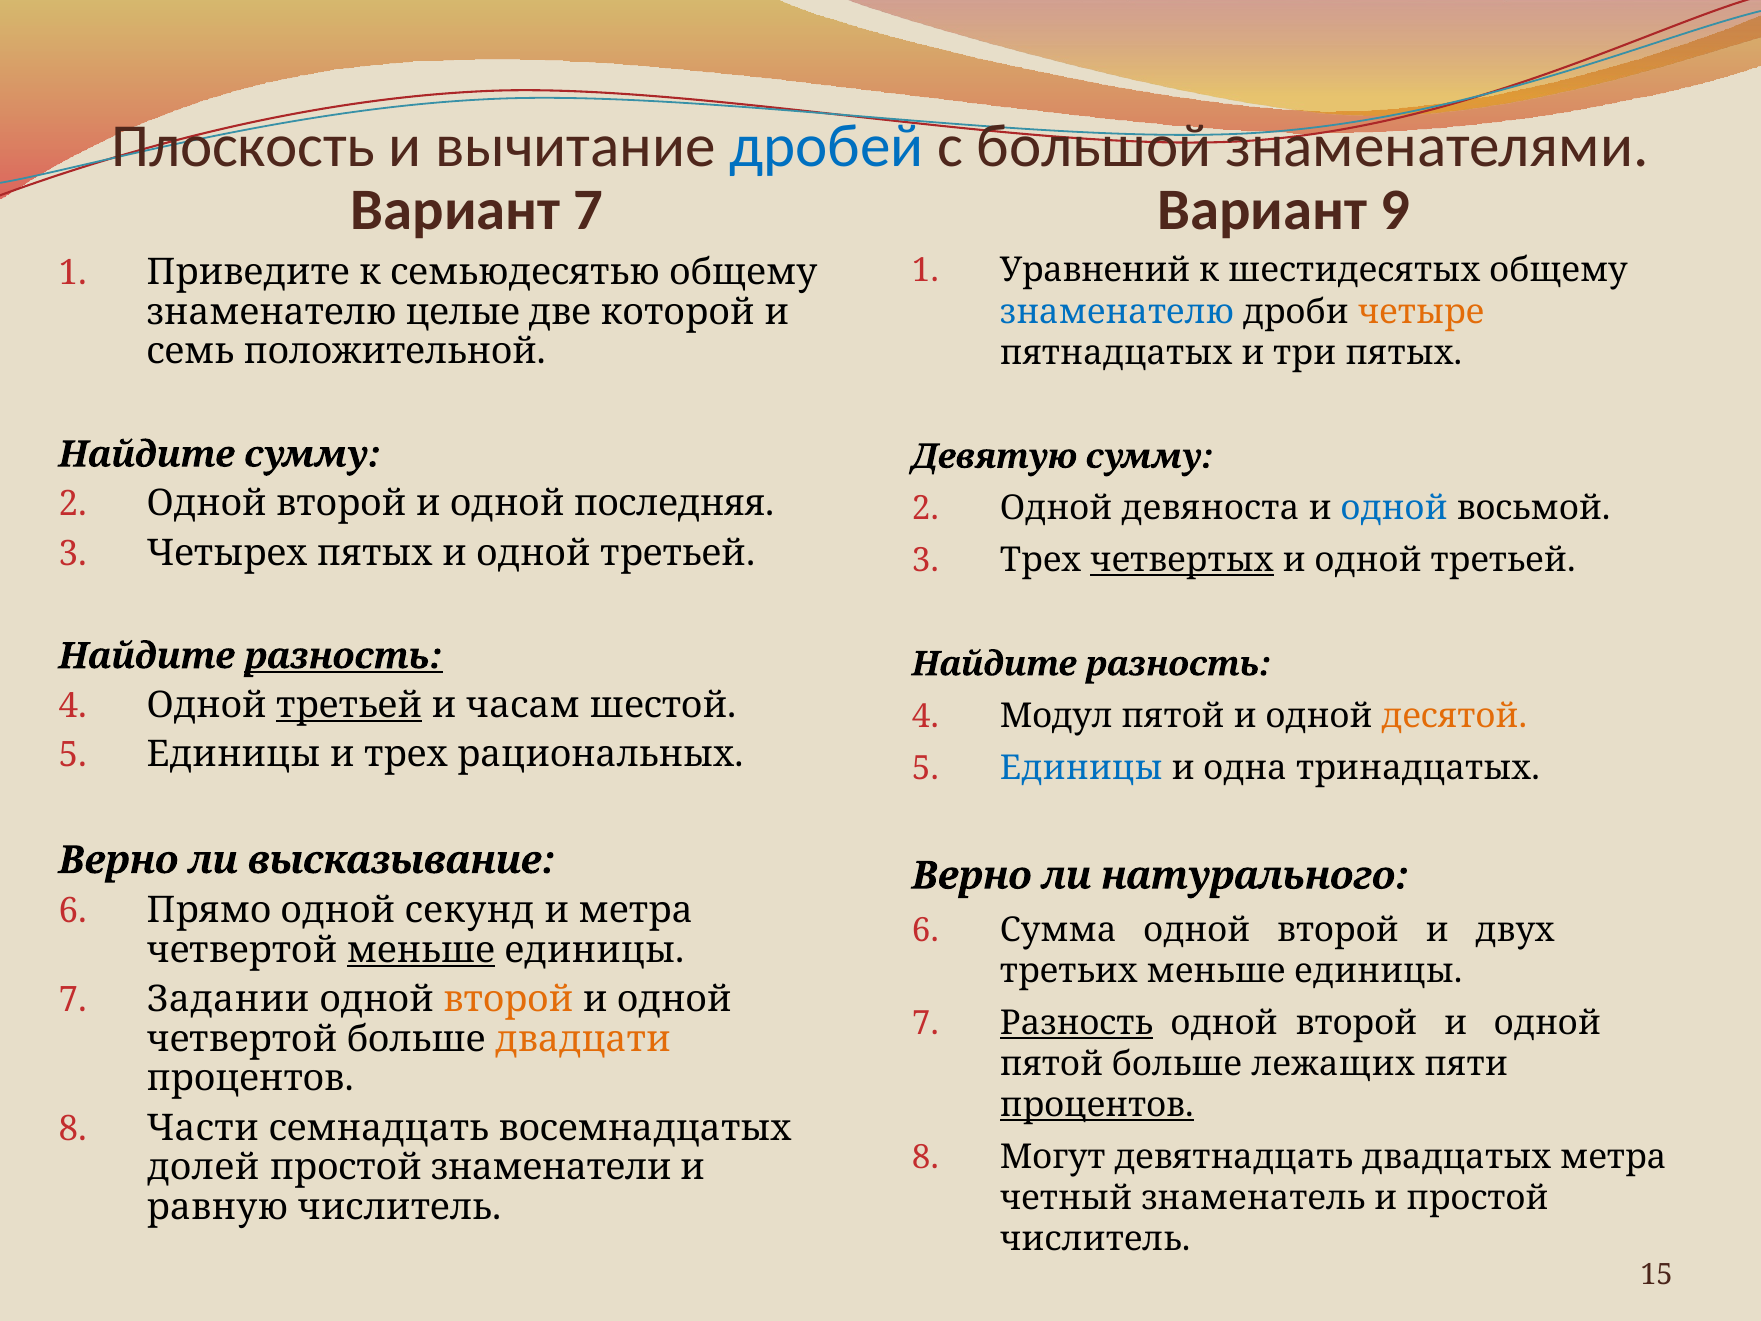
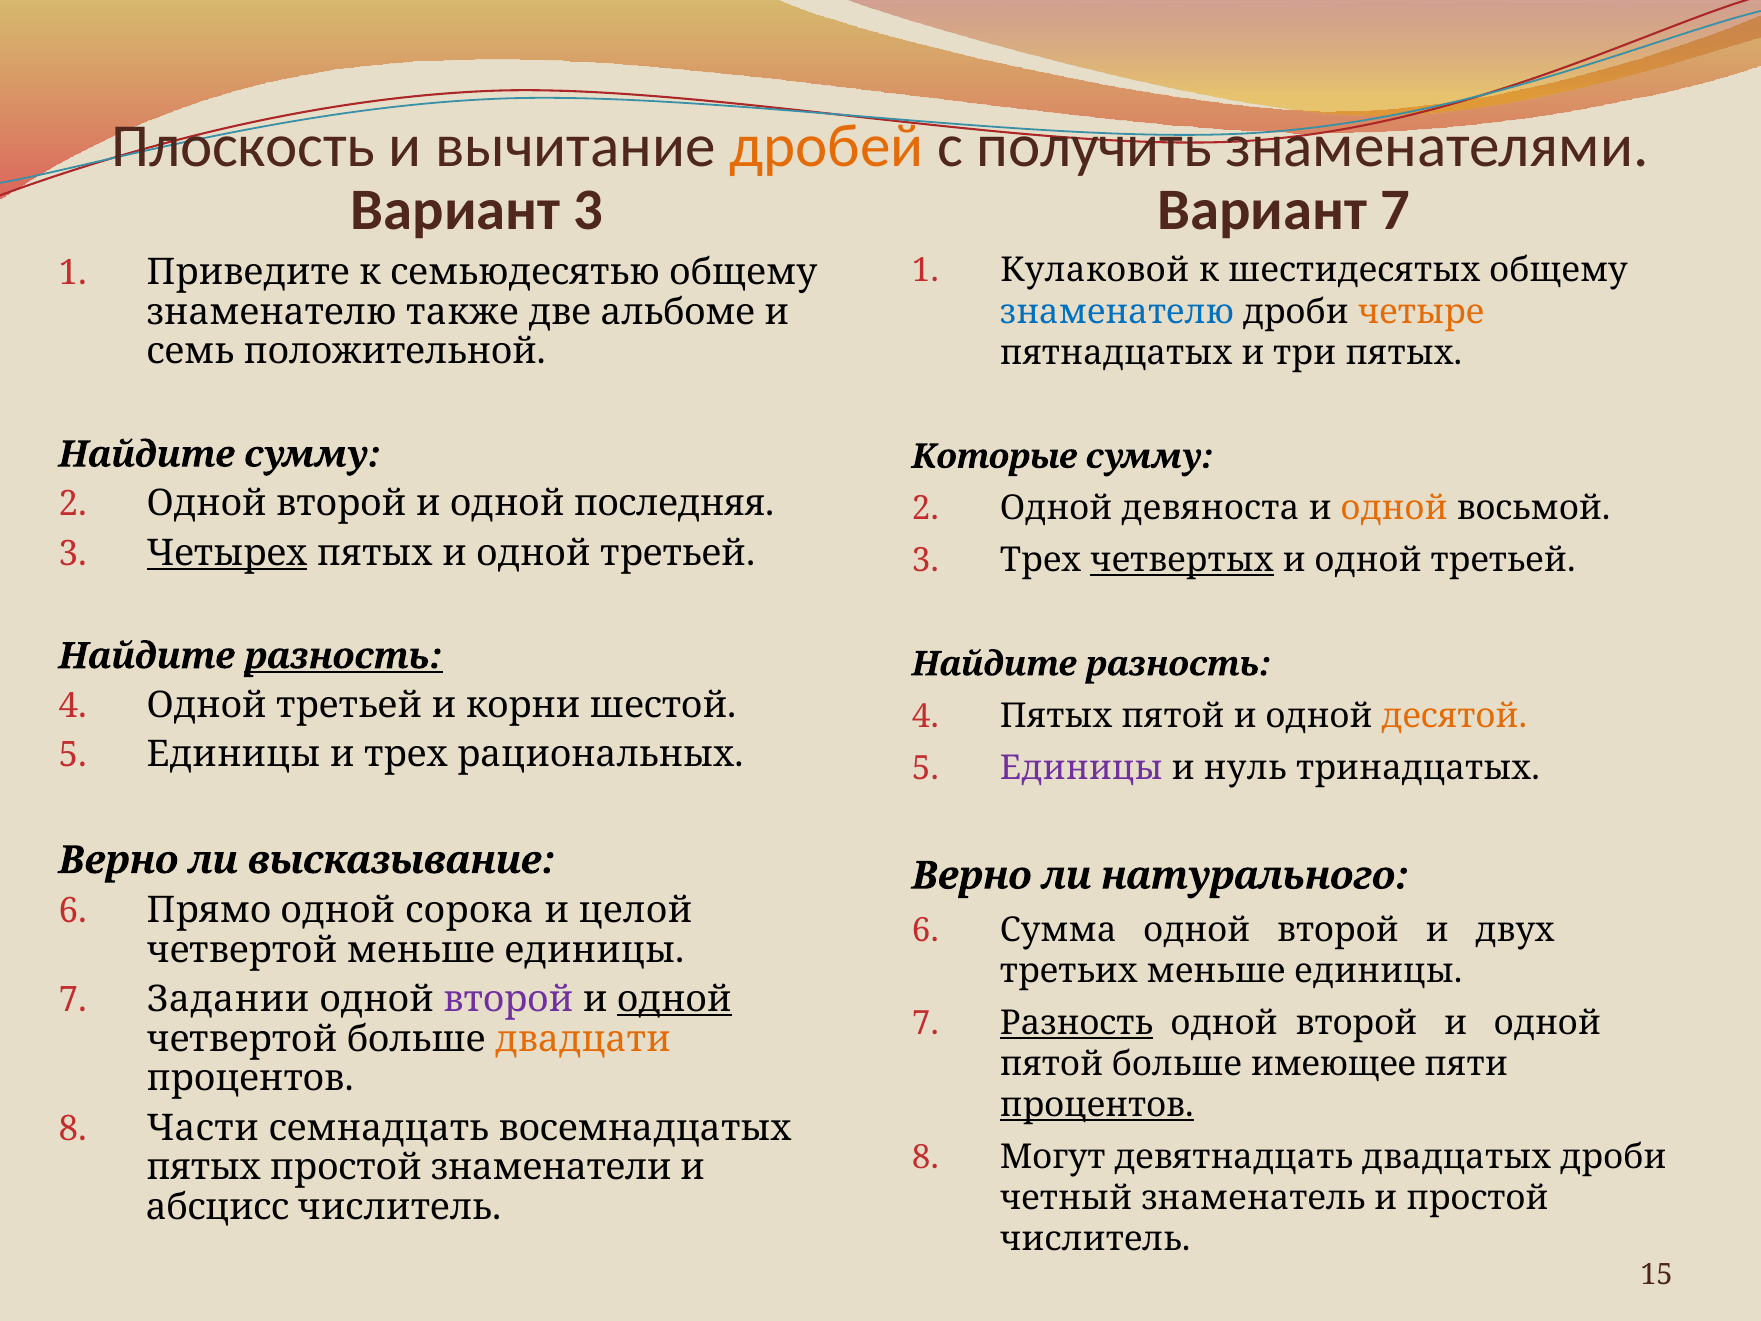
дробей colour: blue -> orange (826, 146)
большой: большой -> получить (1094, 146)
Вариант 7: 7 -> 3 (589, 210)
Вариант 9: 9 -> 7 (1395, 210)
Уравнений: Уравнений -> Кулаковой (1095, 271)
целые: целые -> также (462, 312)
которой: которой -> альбоме (678, 312)
Девятую: Девятую -> Которые (995, 457)
одной colour: blue -> orange (1394, 508)
Четырех underline: none -> present (227, 553)
третьей underline: present -> none (349, 705)
часам: часам -> корни (523, 705)
Модул: Модул -> Пятых (1056, 716)
Единицы colour: blue -> purple (1081, 768)
одна: одна -> нуль (1245, 768)
секунд: секунд -> сорока (470, 910)
и метра: метра -> целой (636, 910)
меньше underline: present -> none (421, 950)
второй colour: orange -> purple (508, 999)
одной underline: none -> present (674, 999)
лежащих: лежащих -> имеющее (1333, 1064)
двадцатых метра: метра -> дроби (1613, 1157)
долей: долей -> пятых (204, 1168)
равную: равную -> абсцисс (218, 1207)
